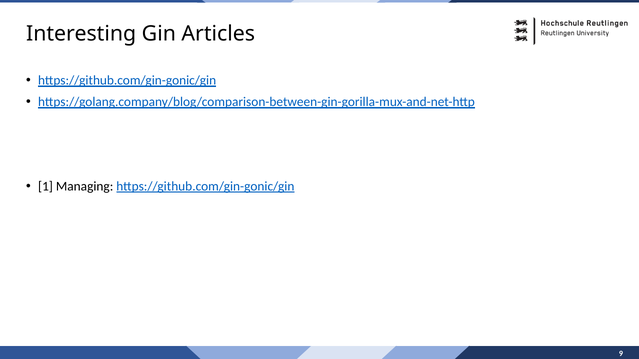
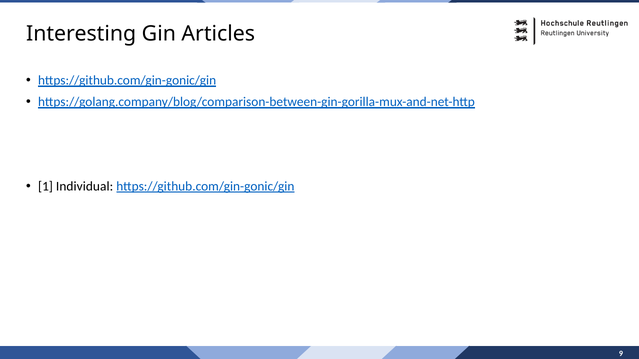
Managing: Managing -> Individual (85, 186)
